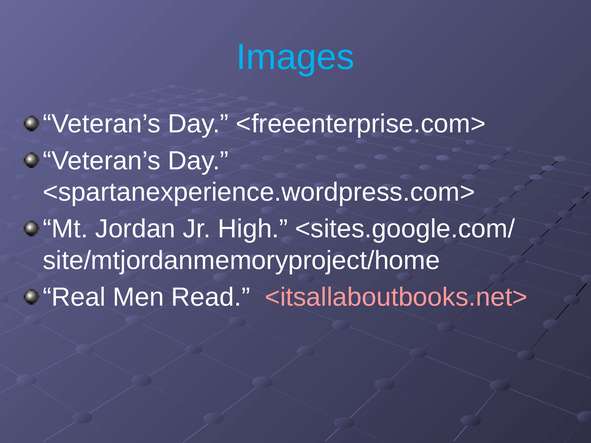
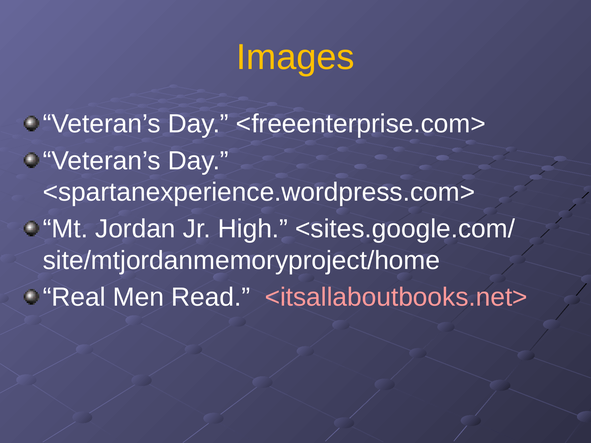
Images colour: light blue -> yellow (295, 57)
